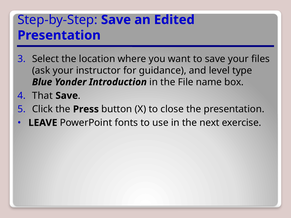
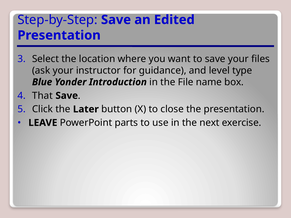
Press: Press -> Later (86, 109)
fonts: fonts -> parts (126, 123)
